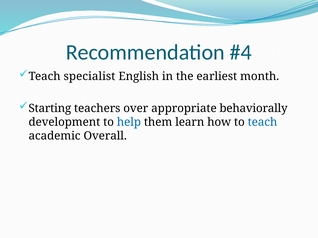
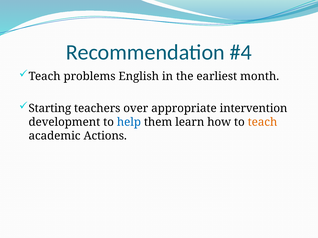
specialist: specialist -> problems (90, 77)
behaviorally: behaviorally -> intervention (254, 109)
teach colour: blue -> orange (262, 122)
Overall: Overall -> Actions (105, 136)
